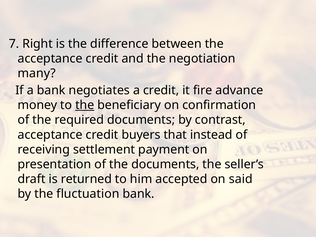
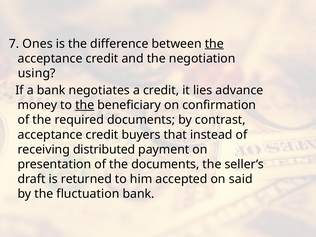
Right: Right -> Ones (38, 44)
the underline: none -> present (214, 44)
many: many -> using (37, 73)
fire: fire -> lies (203, 90)
settlement: settlement -> distributed (104, 149)
